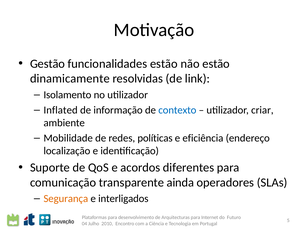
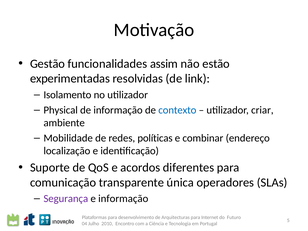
funcionalidades estão: estão -> assim (164, 64)
dinamicamente: dinamicamente -> experimentadas (70, 79)
Inflated: Inflated -> Physical (61, 110)
eficiência: eficiência -> combinar (203, 138)
ainda: ainda -> única (180, 183)
Segurança colour: orange -> purple (66, 199)
e interligados: interligados -> informação (123, 199)
